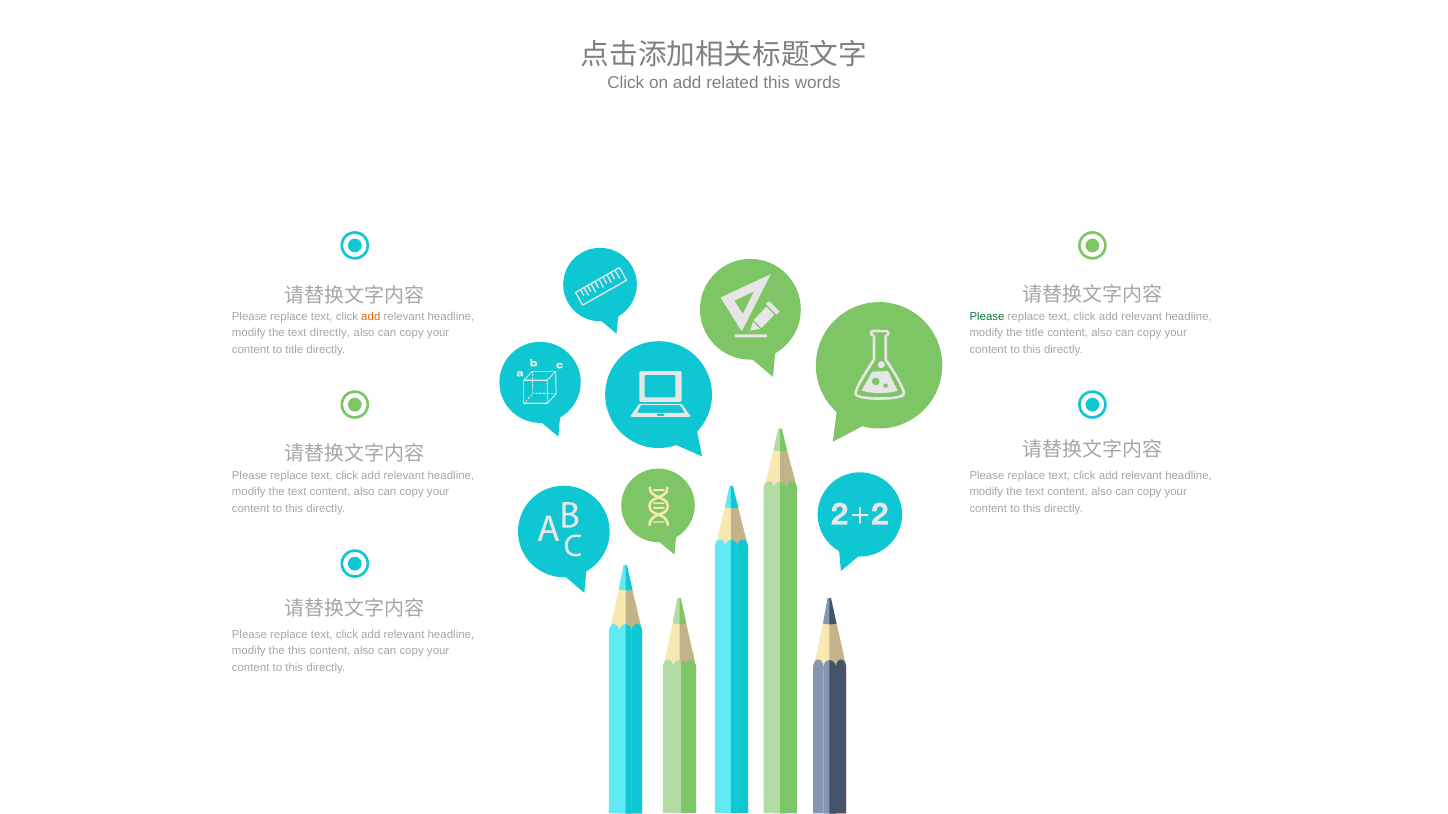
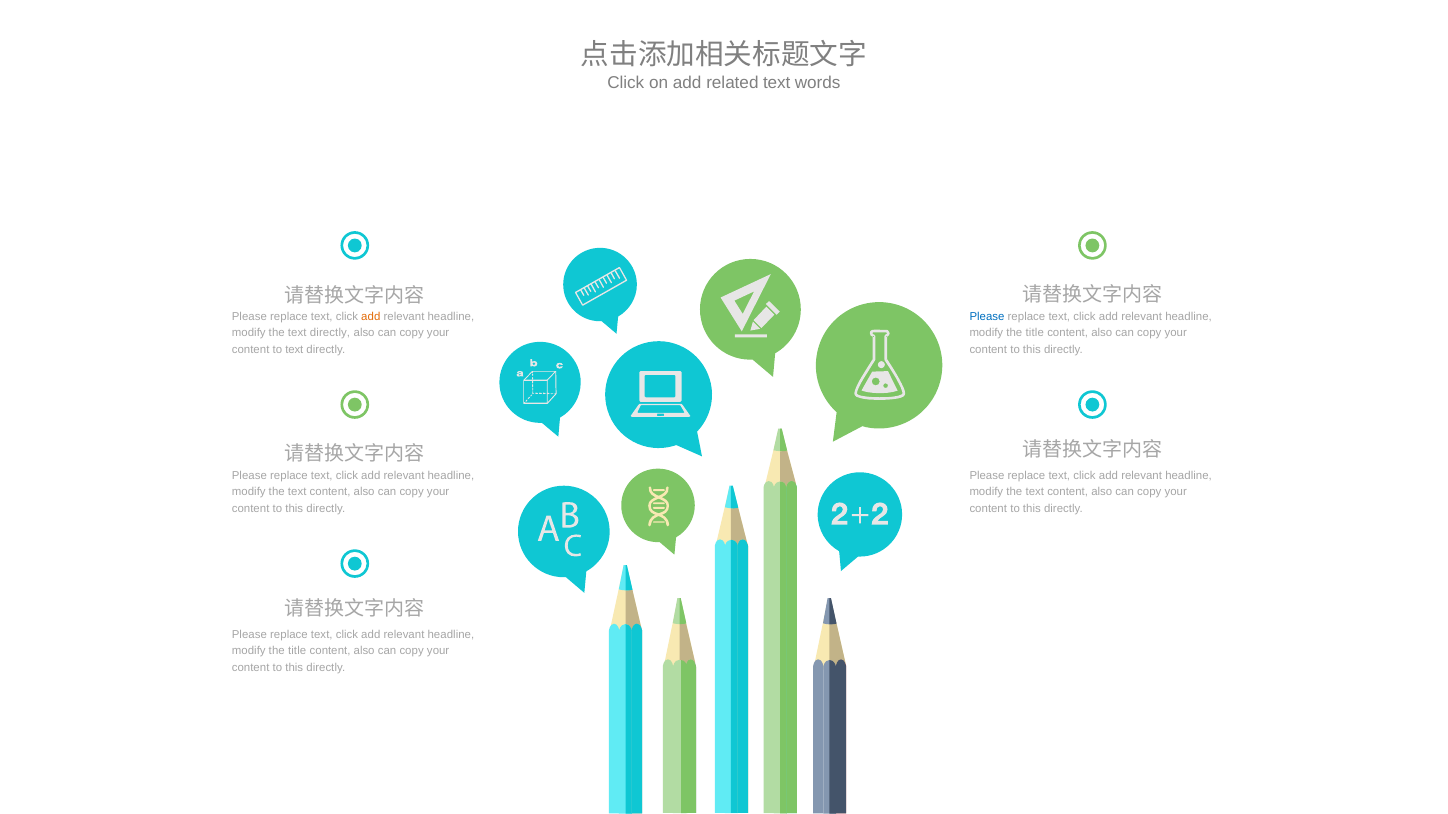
related this: this -> text (777, 83)
Please colour: green -> blue (987, 317)
to title: title -> text (294, 350)
this: this -> title (297, 652)
